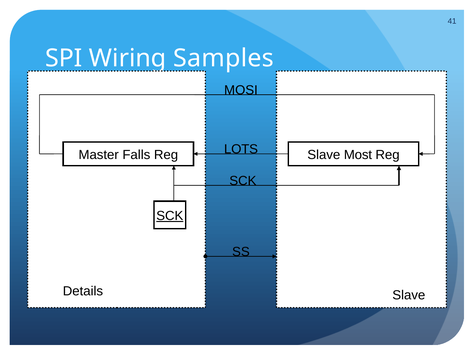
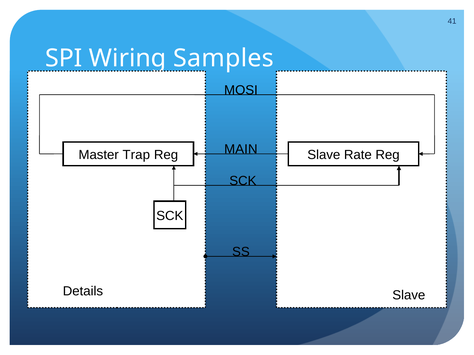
LOTS: LOTS -> MAIN (241, 149)
Falls: Falls -> Trap (136, 155)
Most: Most -> Rate (358, 155)
SCK underline: present -> none (170, 216)
